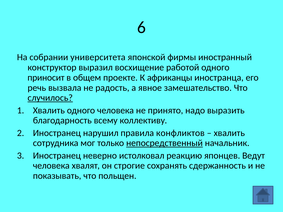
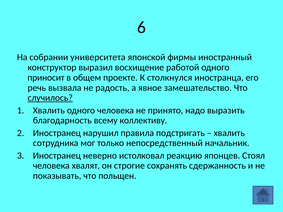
африканцы: африканцы -> столкнулся (170, 78)
конфликтов: конфликтов -> подстригать (180, 133)
непосредственный underline: present -> none (164, 143)
Ведут: Ведут -> Стоял (254, 156)
